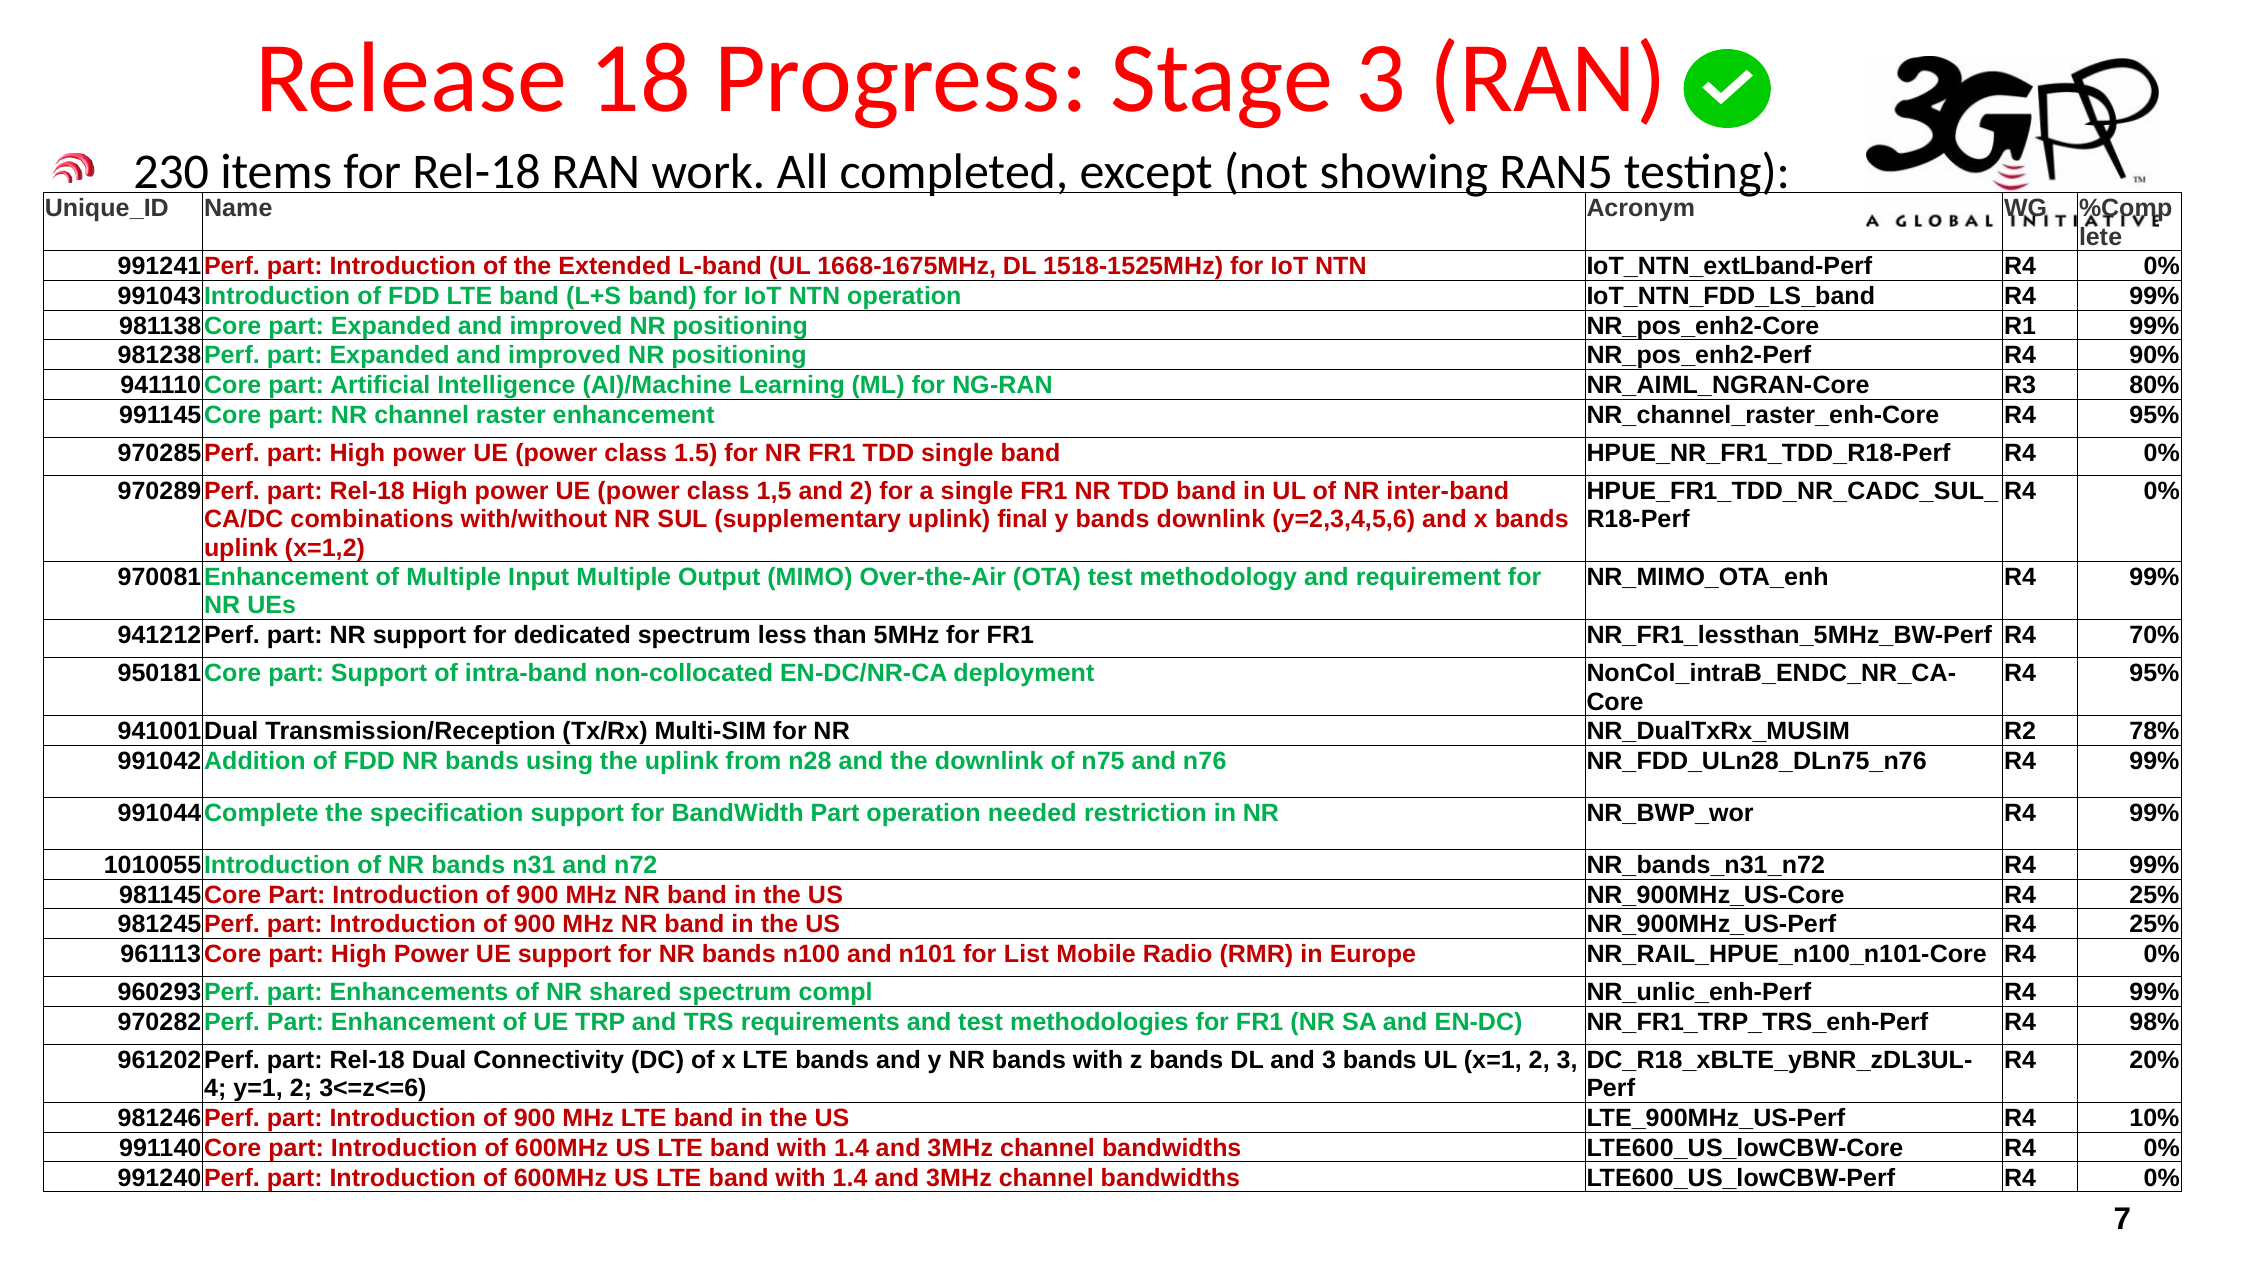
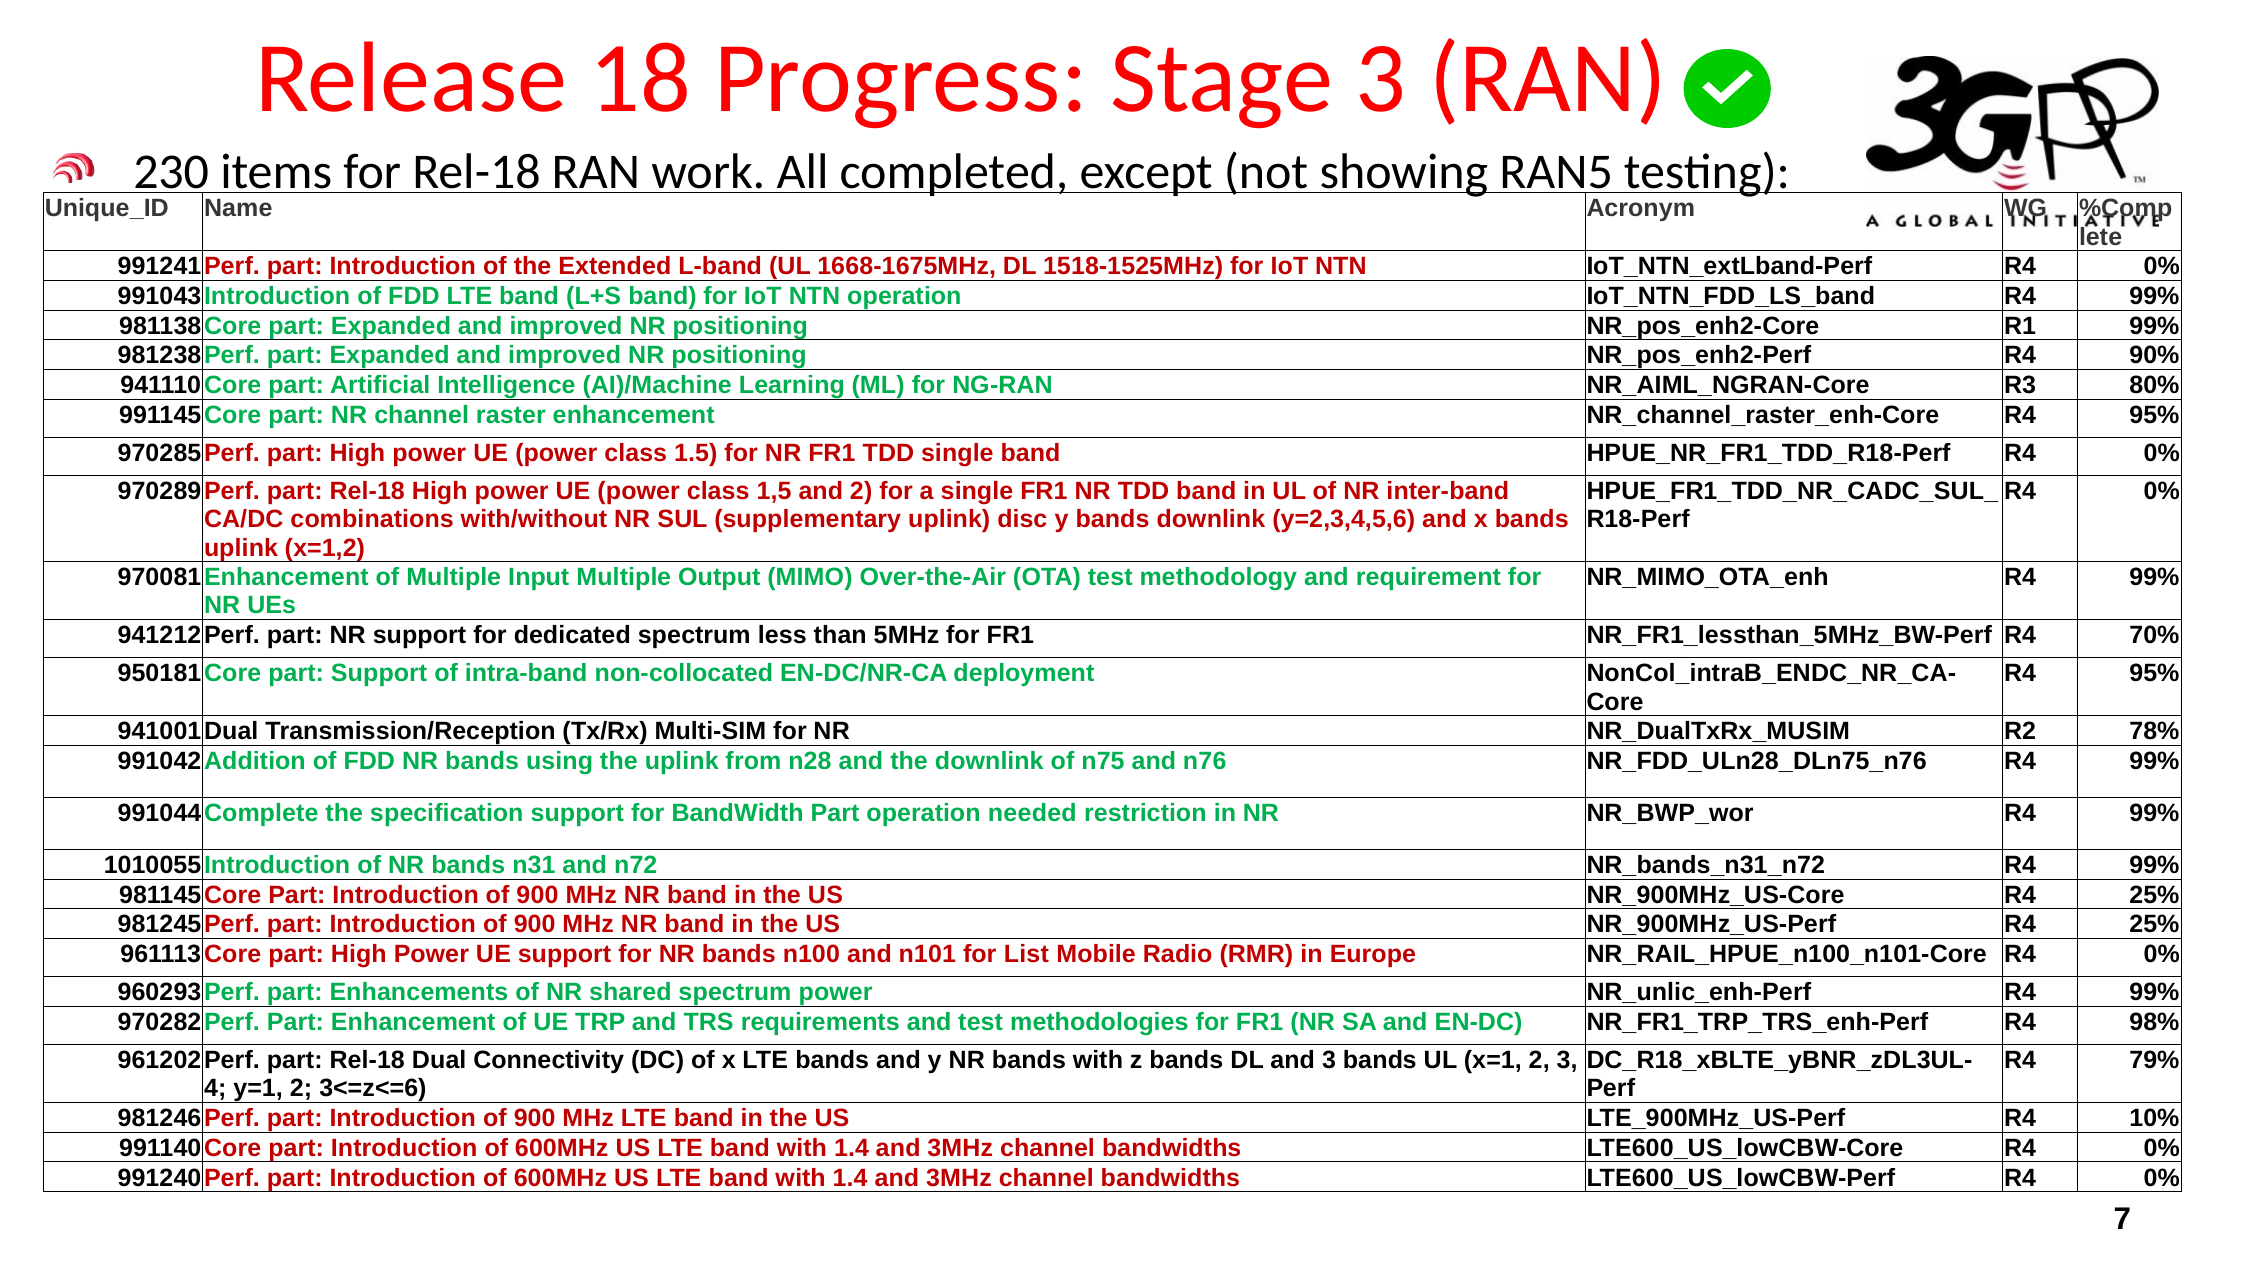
final: final -> disc (1022, 520)
spectrum compl: compl -> power (836, 993)
20%: 20% -> 79% (2154, 1061)
